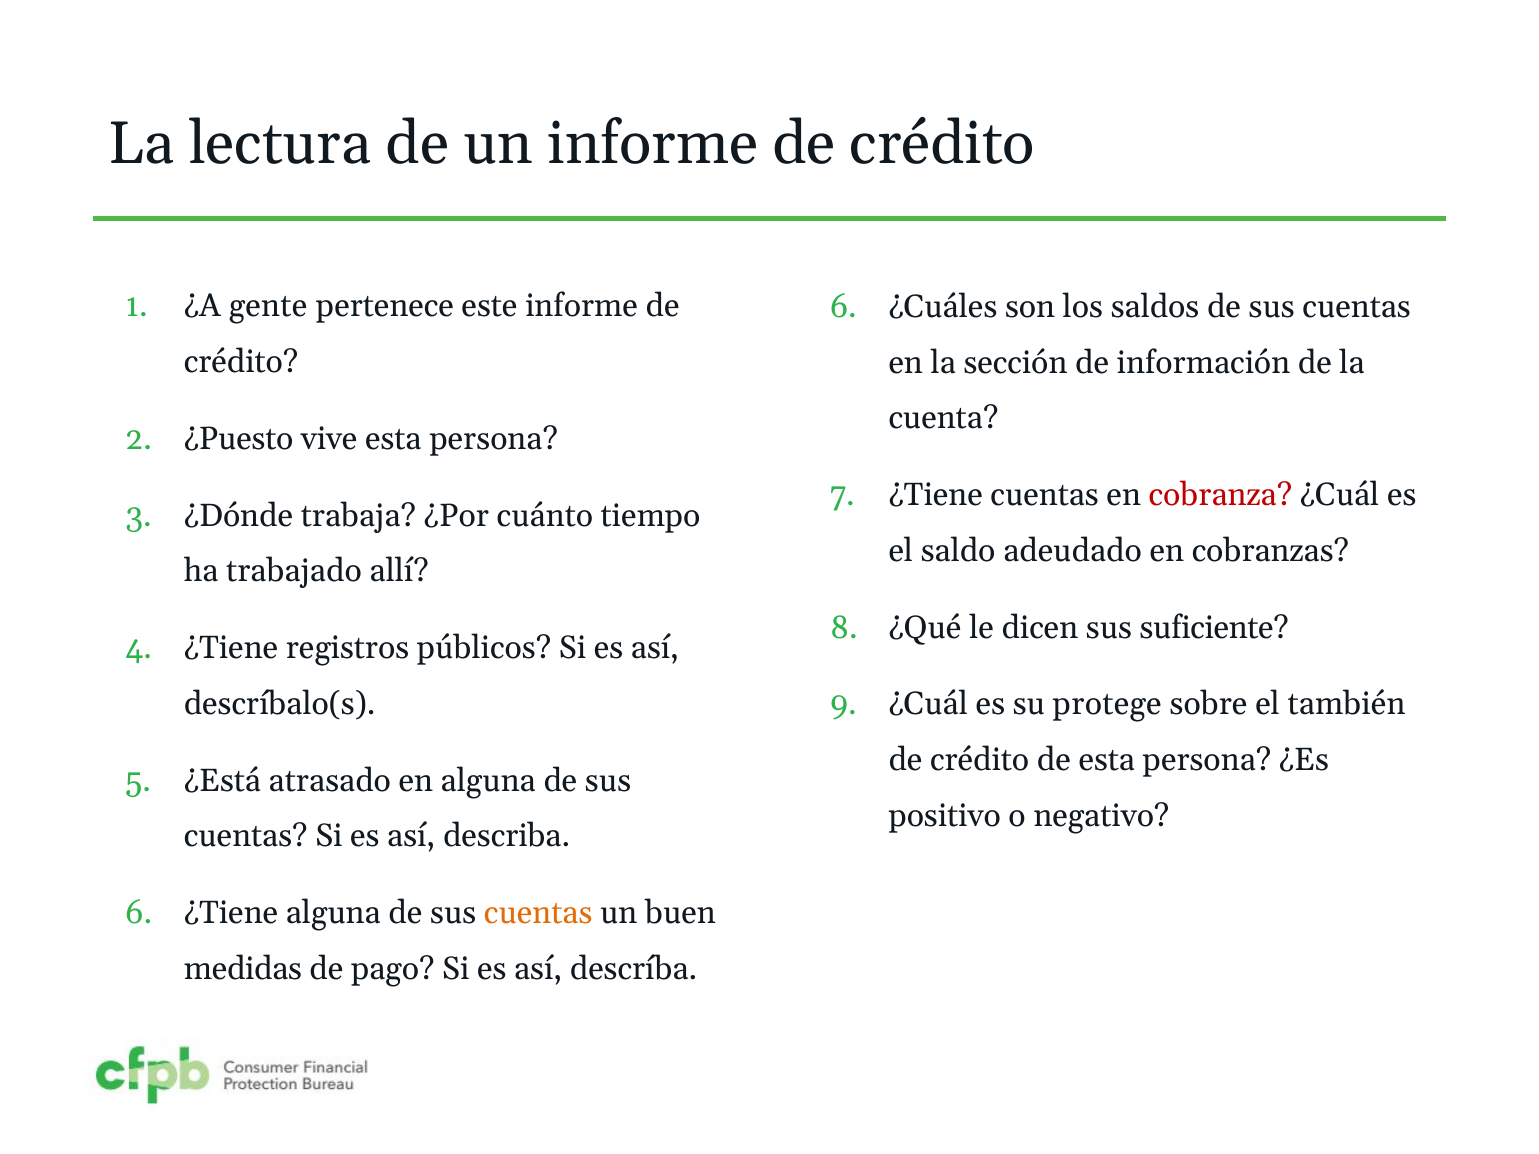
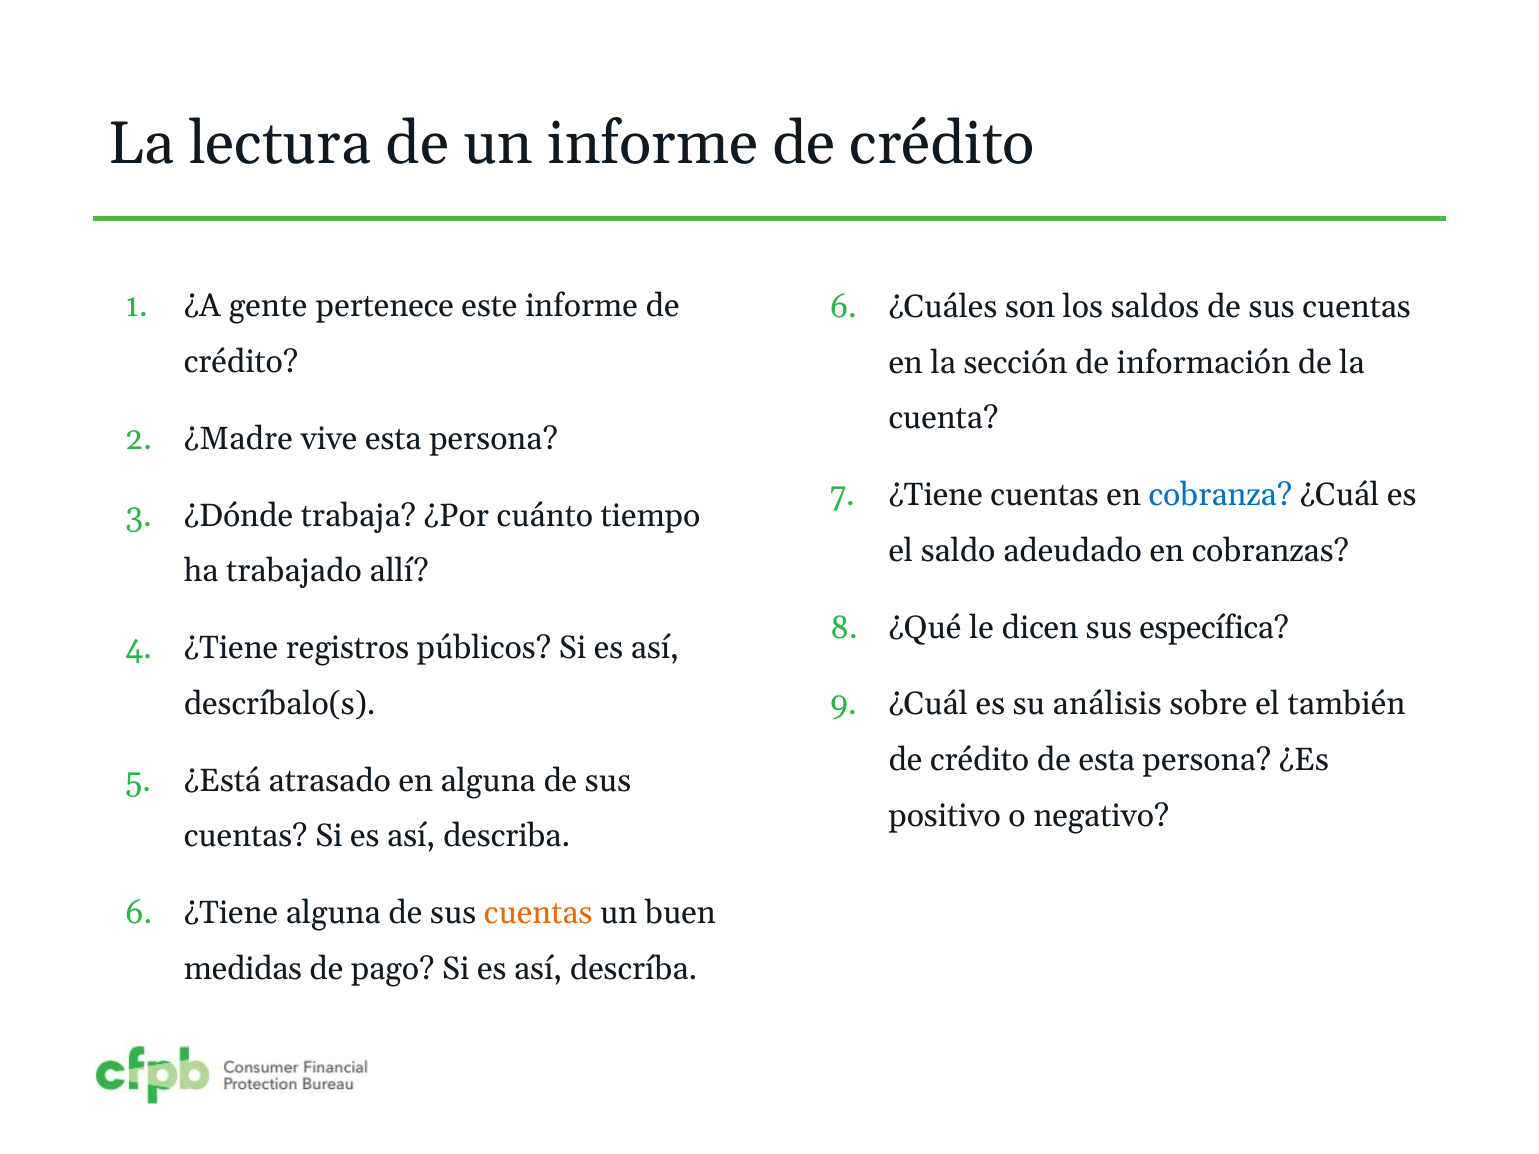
¿Puesto: ¿Puesto -> ¿Madre (238, 439)
cobranza colour: red -> blue (1220, 495)
suficiente: suficiente -> específica (1214, 628)
protege: protege -> análisis (1107, 705)
